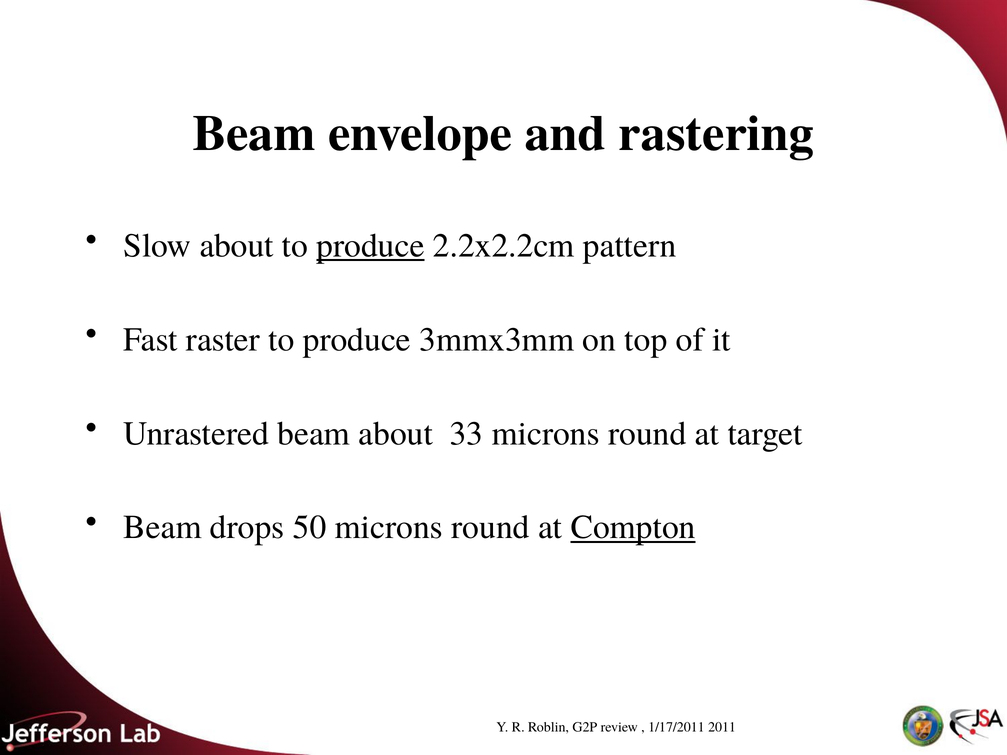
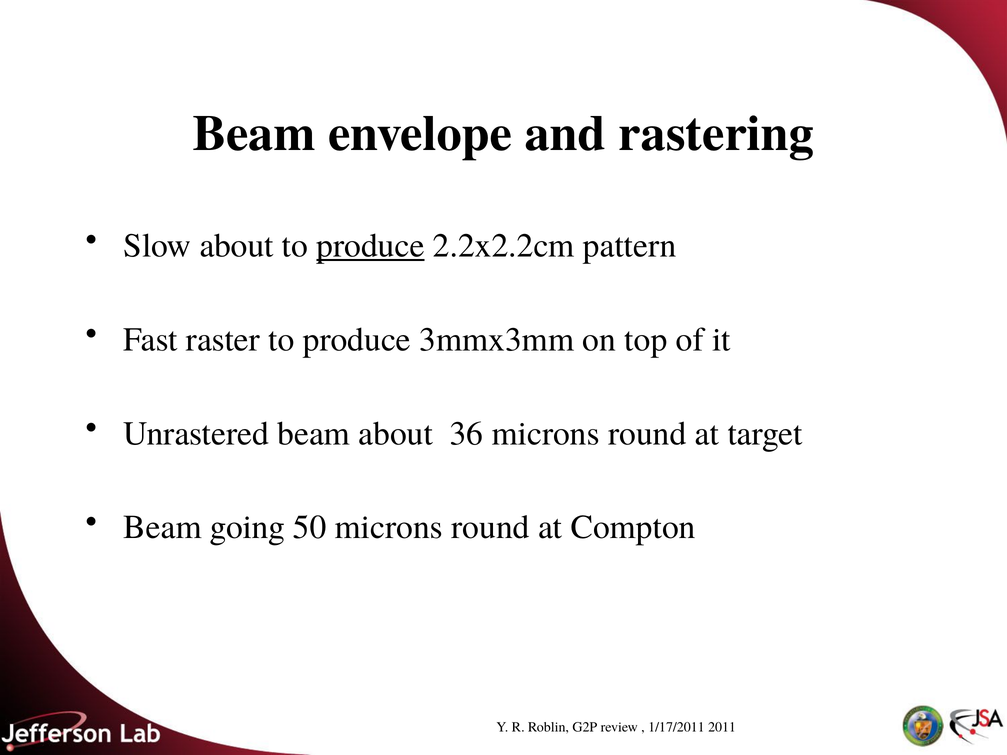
33: 33 -> 36 (466, 434)
drops: drops -> going (247, 528)
Compton underline: present -> none (633, 528)
